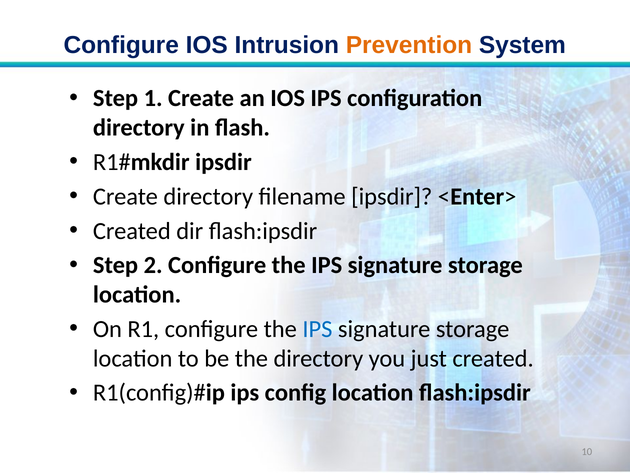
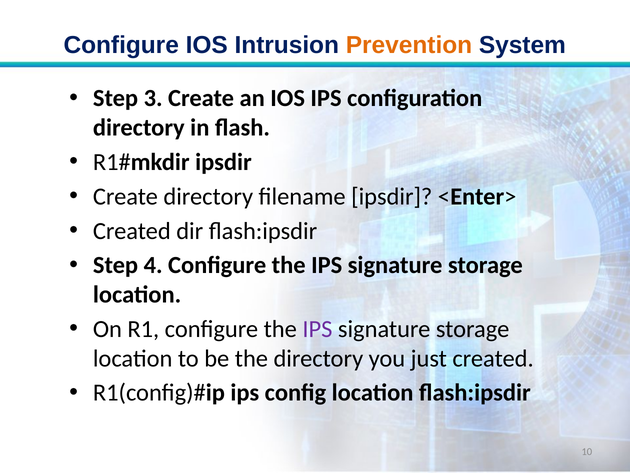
1: 1 -> 3 (153, 98)
2: 2 -> 4 (153, 265)
IPS colour: blue -> purple (317, 329)
